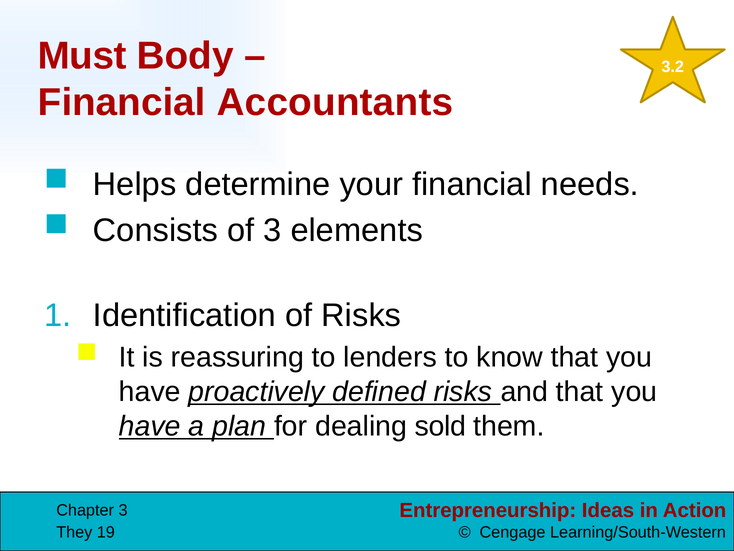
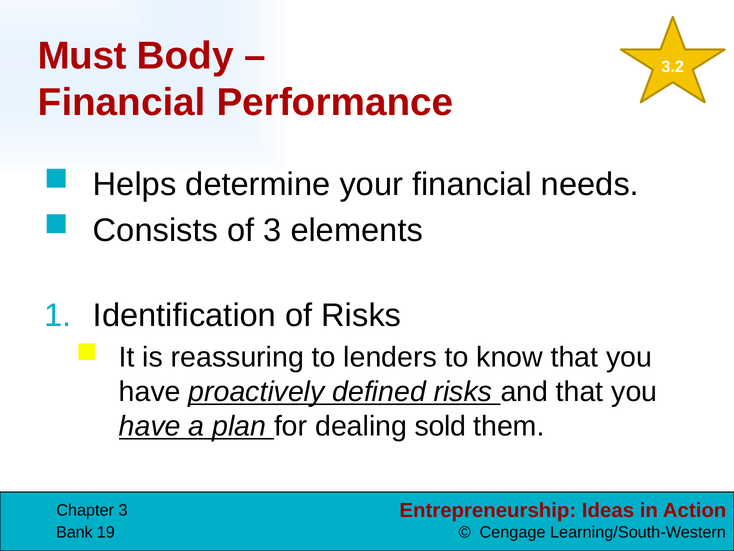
Accountants: Accountants -> Performance (335, 102)
They: They -> Bank (74, 532)
